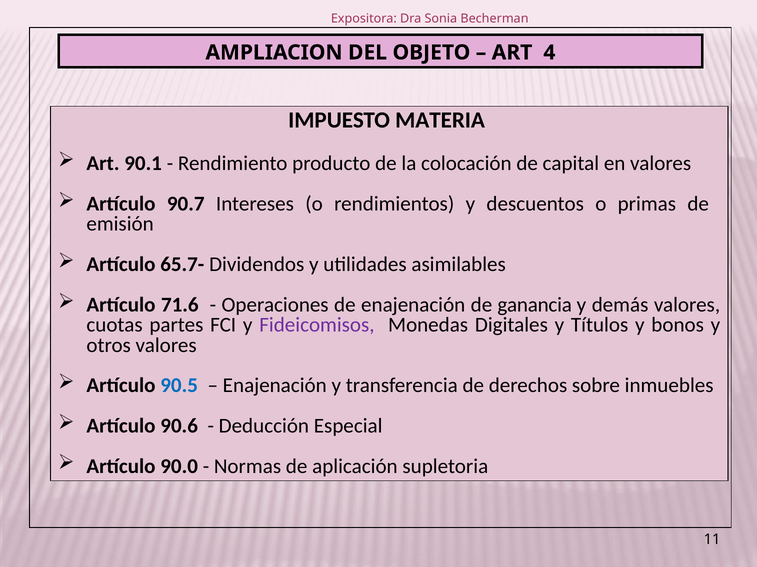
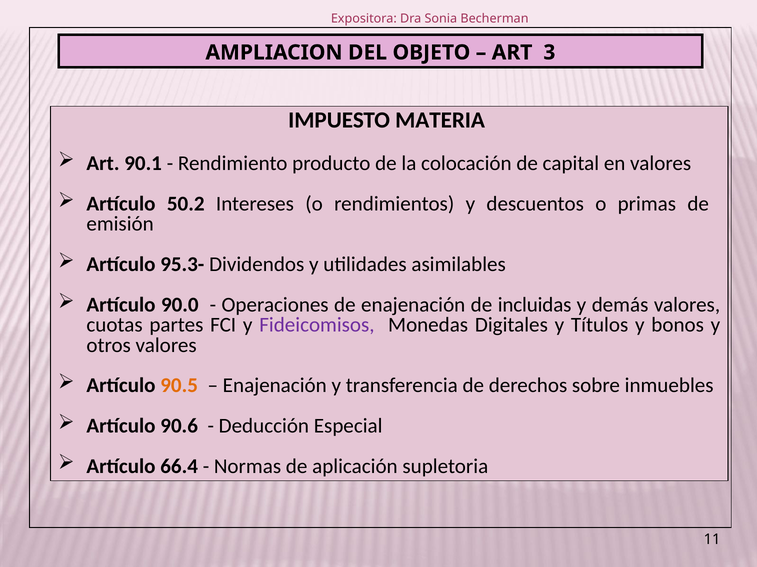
4: 4 -> 3 (549, 53)
90.7: 90.7 -> 50.2 (186, 204)
65.7-: 65.7- -> 95.3- (182, 265)
71.6: 71.6 -> 90.0 (180, 305)
ganancia: ganancia -> incluidas (535, 305)
90.5 colour: blue -> orange (179, 386)
90.0: 90.0 -> 66.4 (179, 467)
